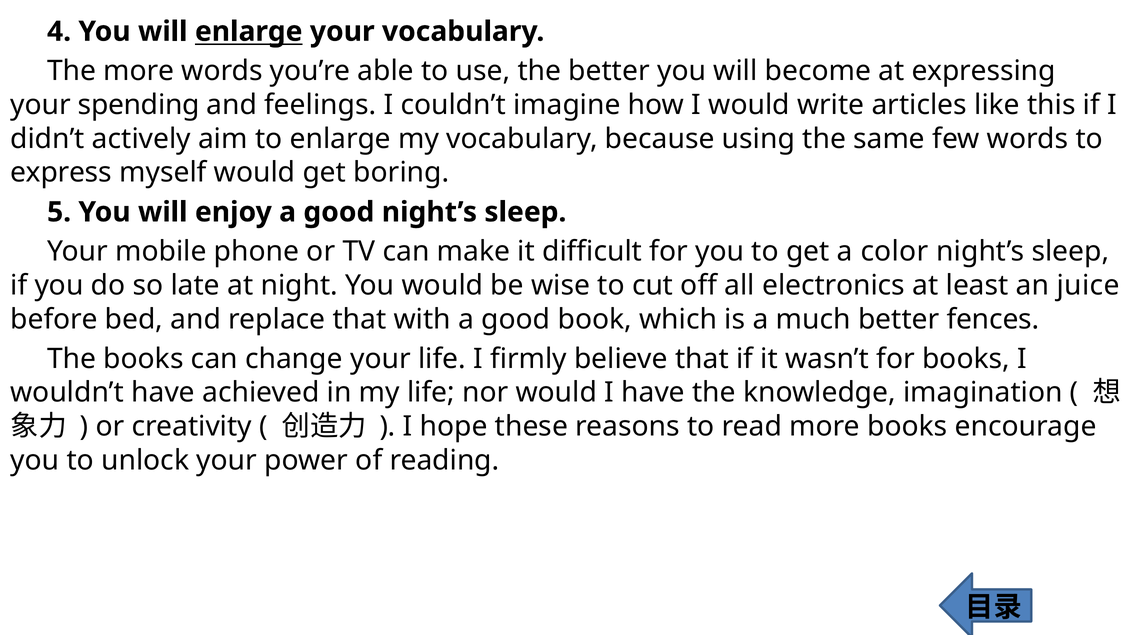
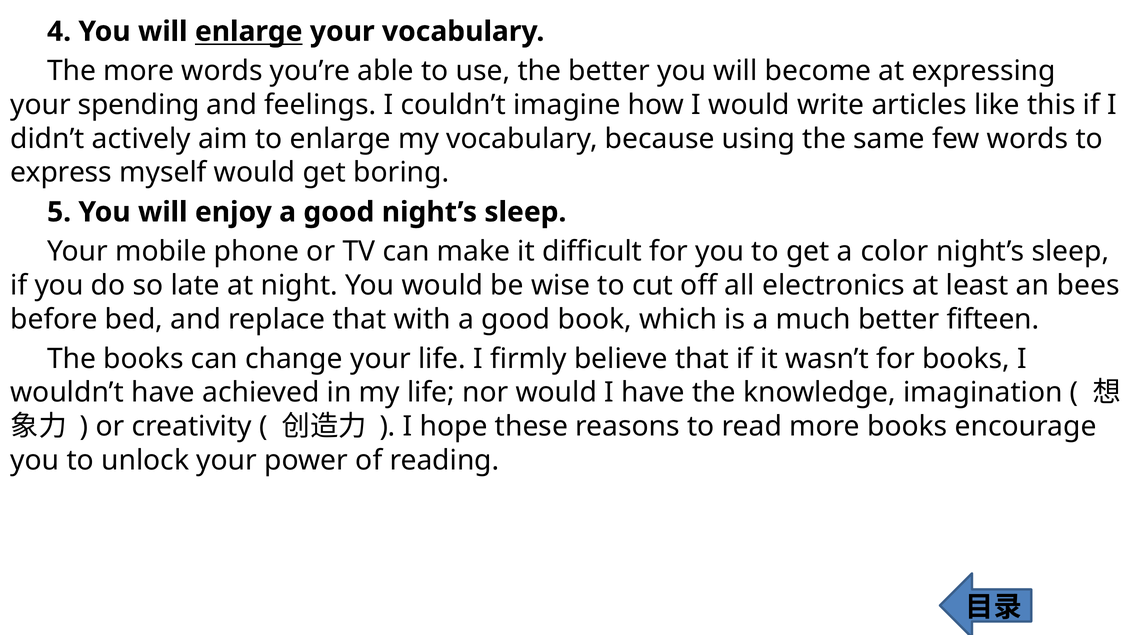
juice: juice -> bees (1088, 286)
fences: fences -> fifteen (993, 320)
